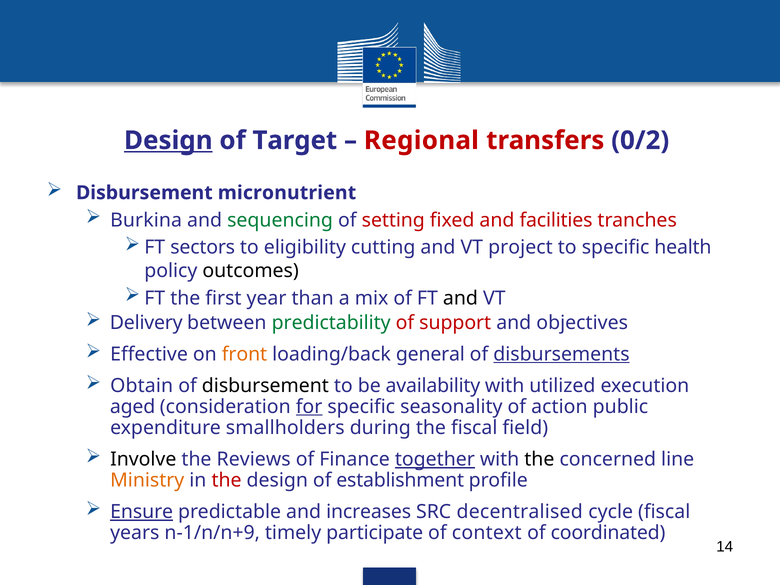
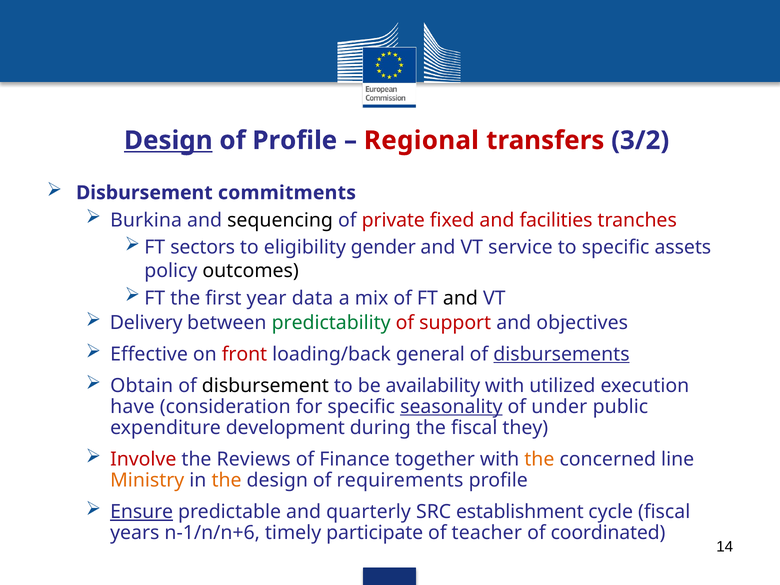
of Target: Target -> Profile (295, 140)
0/2: 0/2 -> 3/2 (640, 140)
micronutrient: micronutrient -> commitments (287, 193)
sequencing colour: green -> black (280, 220)
setting: setting -> private (393, 220)
cutting: cutting -> gender (383, 247)
project: project -> service (520, 247)
health: health -> assets (683, 247)
than: than -> data (313, 298)
front colour: orange -> red (245, 354)
aged: aged -> have (132, 407)
for underline: present -> none (309, 407)
seasonality underline: none -> present (451, 407)
action: action -> under (559, 407)
smallholders: smallholders -> development (285, 428)
field: field -> they (525, 428)
Involve colour: black -> red (143, 459)
together underline: present -> none (435, 459)
the colour: black -> orange (539, 459)
the colour: red -> orange (227, 480)
establishment: establishment -> requirements (400, 480)
increases: increases -> quarterly (369, 512)
decentralised: decentralised -> establishment (520, 512)
n-1/n/n+9: n-1/n/n+9 -> n-1/n/n+6 (212, 533)
context: context -> teacher (487, 533)
